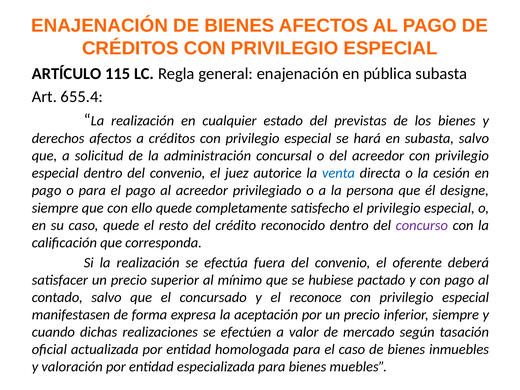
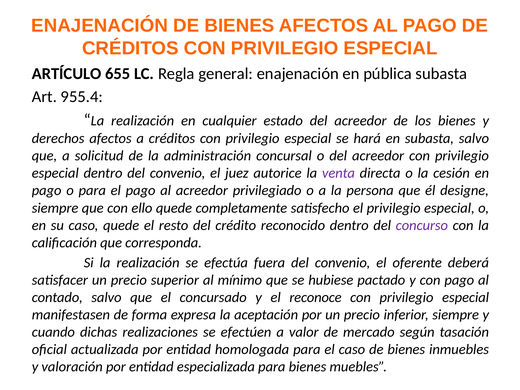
115: 115 -> 655 (118, 74)
655.4: 655.4 -> 955.4 (82, 97)
estado del previstas: previstas -> acreedor (360, 121)
venta colour: blue -> purple (338, 173)
